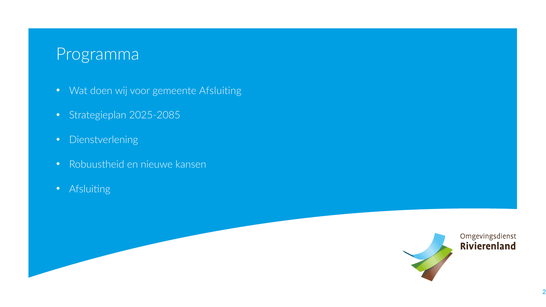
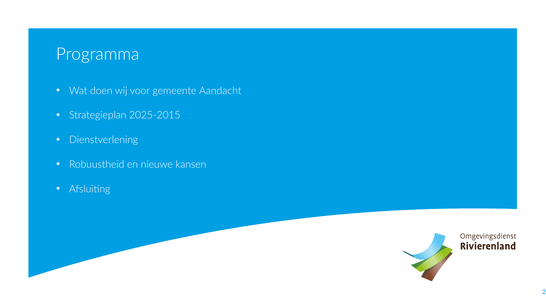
gemeente Afsluiting: Afsluiting -> Aandacht (220, 91)
2025-2085: 2025-2085 -> 2025-2015 (155, 115)
